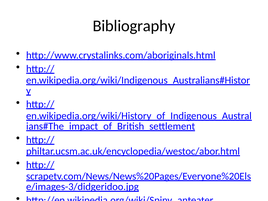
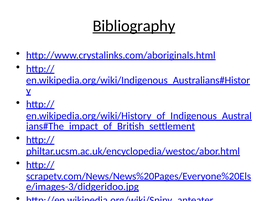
Bibliography underline: none -> present (134, 26)
